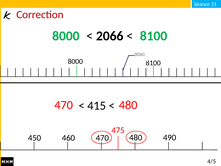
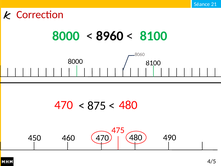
2066: 2066 -> 8960 (110, 36)
415: 415 -> 875 (97, 106)
